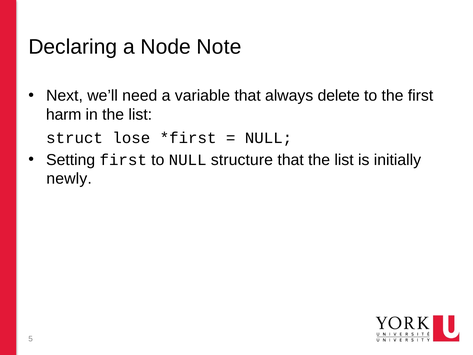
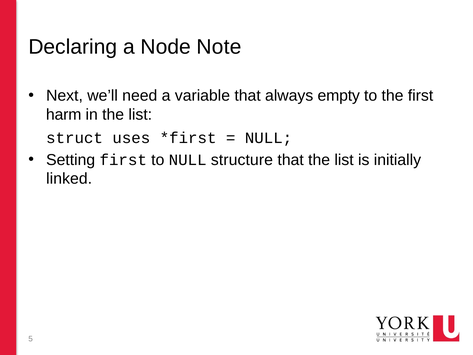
delete: delete -> empty (339, 96)
lose: lose -> uses (131, 138)
newly: newly -> linked (69, 179)
